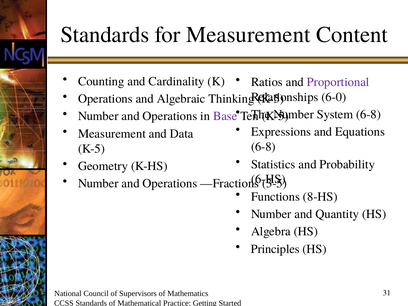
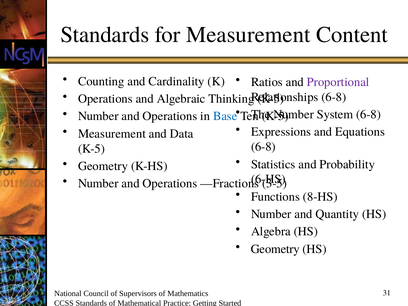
6-0: 6-0 -> 6-8 (334, 97)
Base colour: purple -> blue (225, 116)
Principles: Principles -> Geometry (275, 249)
